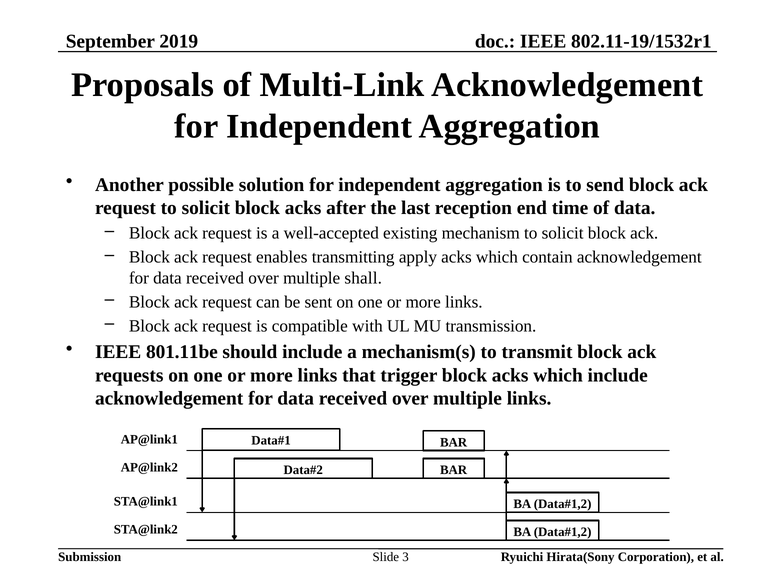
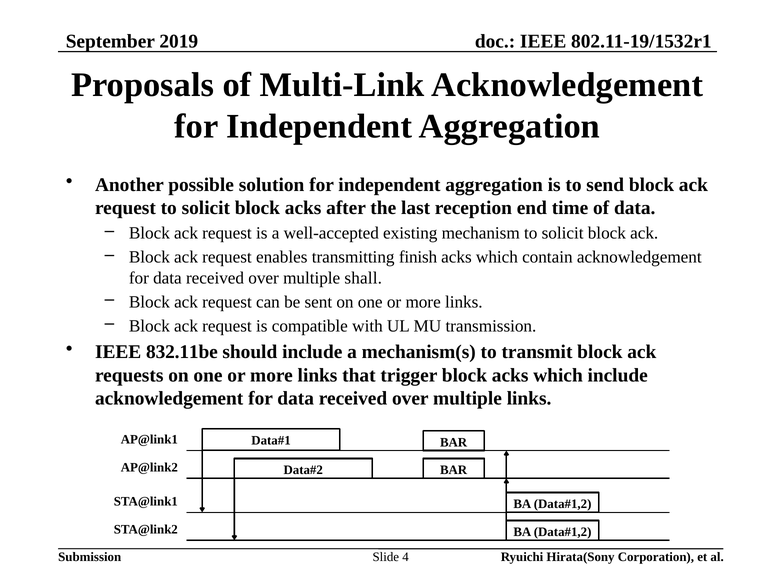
apply: apply -> finish (418, 257)
801.11be: 801.11be -> 832.11be (182, 352)
3: 3 -> 4 (406, 557)
